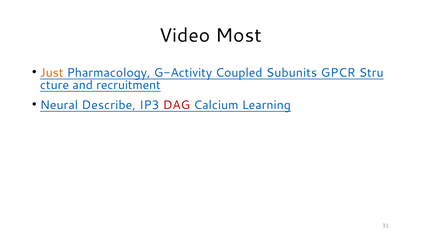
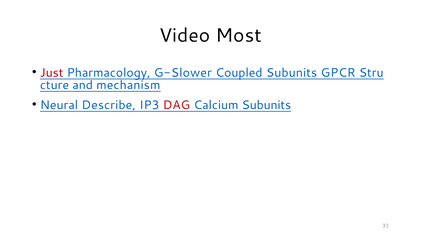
Just colour: orange -> red (52, 73)
G-Activity: G-Activity -> G-Slower (183, 73)
recruitment: recruitment -> mechanism (128, 85)
Calcium Learning: Learning -> Subunits (266, 105)
